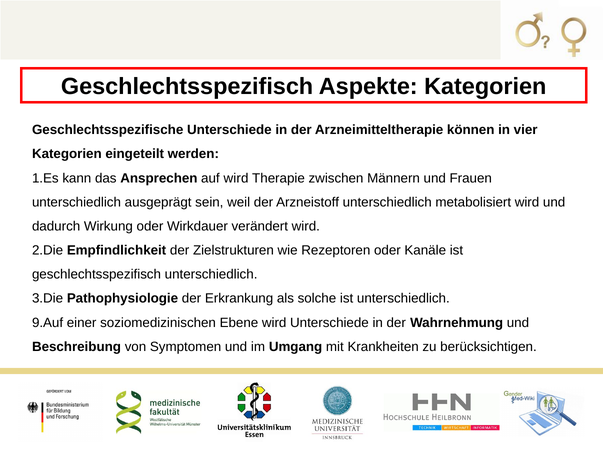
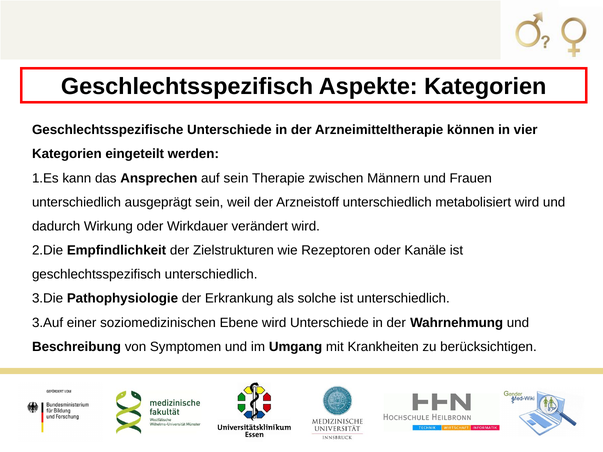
auf wird: wird -> sein (236, 178)
9.Auf: 9.Auf -> 3.Auf (48, 323)
